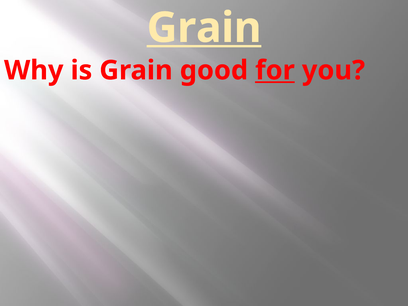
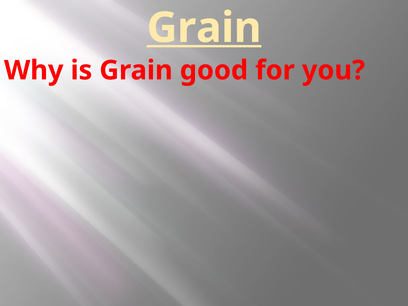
for underline: present -> none (275, 70)
